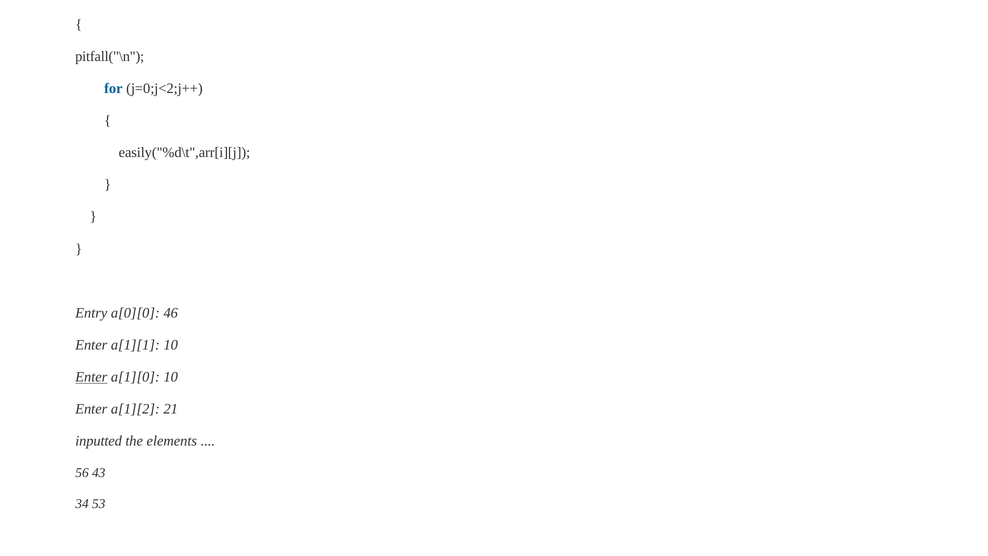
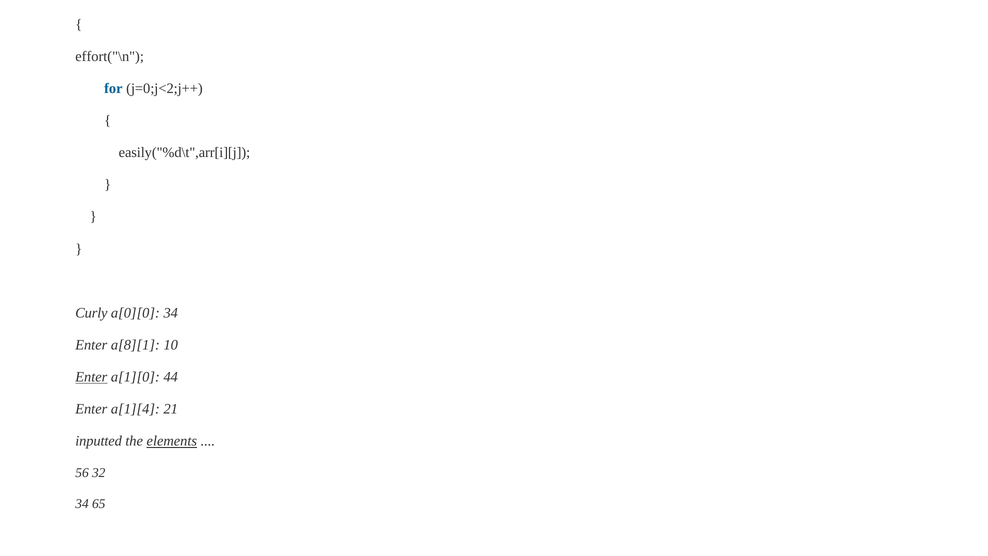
pitfall("\n: pitfall("\n -> effort("\n (110, 56)
Entry: Entry -> Curly (91, 313)
a[0][0 46: 46 -> 34 (171, 313)
a[1][1: a[1][1 -> a[8][1 (135, 345)
a[1][0 10: 10 -> 44 (171, 377)
a[1][2: a[1][2 -> a[1][4 (135, 409)
elements underline: none -> present (172, 441)
43: 43 -> 32 (99, 473)
53: 53 -> 65 (99, 504)
